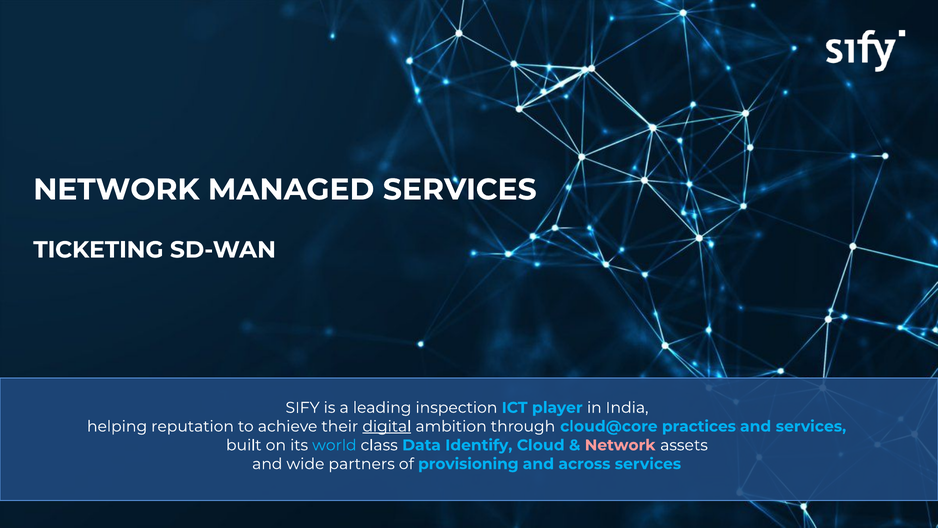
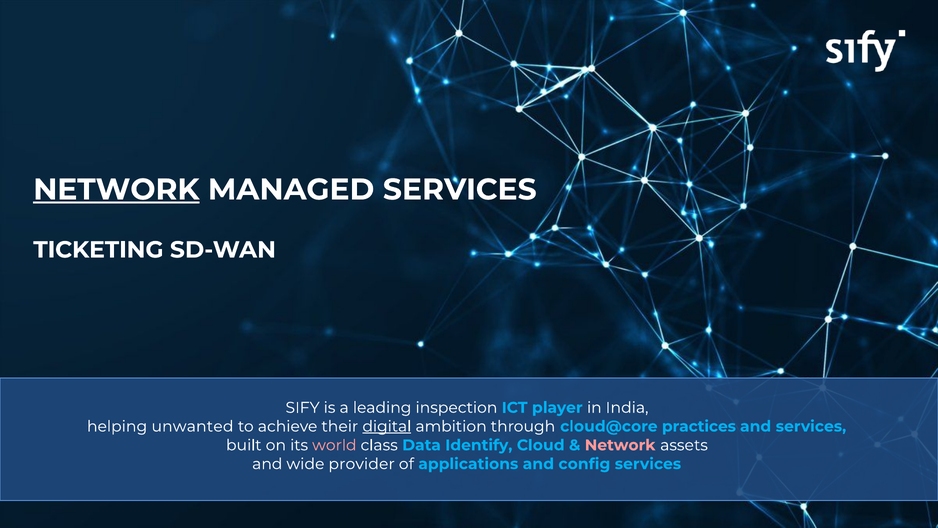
NETWORK underline: none -> present (116, 189)
reputation: reputation -> unwanted (192, 426)
world colour: light blue -> pink (334, 445)
partners: partners -> provider (362, 464)
provisioning: provisioning -> applications (468, 464)
across: across -> config (584, 464)
